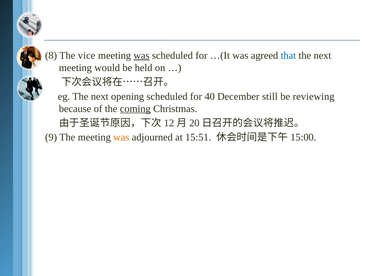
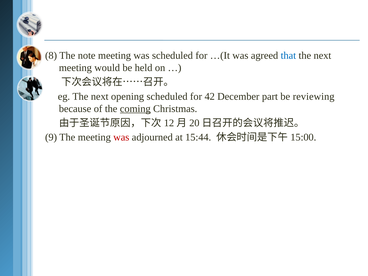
vice: vice -> note (87, 55)
was underline: present -> none (141, 55)
40: 40 -> 42 (210, 96)
still: still -> part (270, 96)
was colour: orange -> red (121, 137)
15:51: 15:51 -> 15:44 (198, 137)
